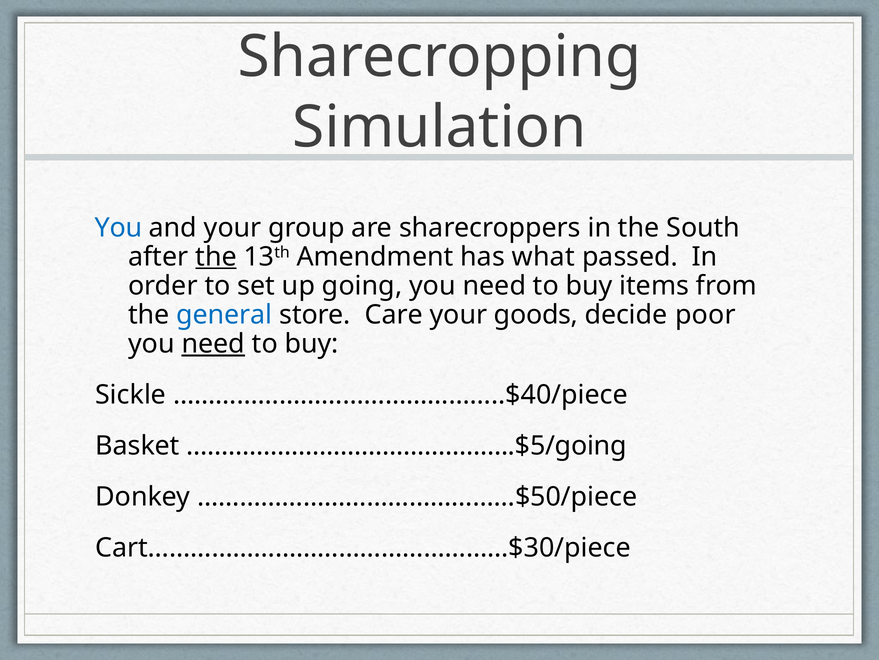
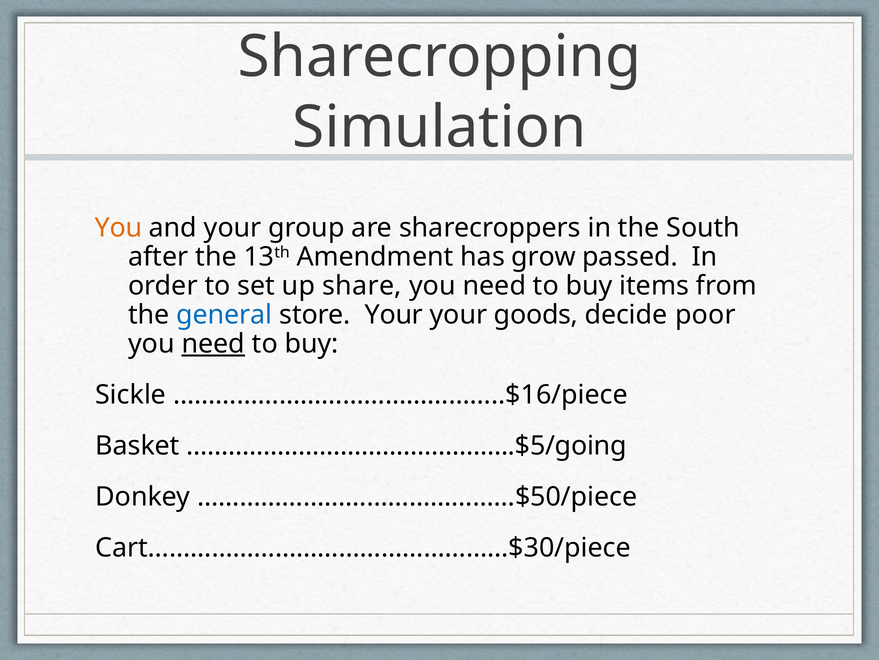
You colour: blue -> orange (119, 227)
the underline: present -> none (216, 256)
what: what -> grow (544, 256)
going: going -> share (362, 285)
store Care: Care -> Your (394, 314)
………………………………………..$40/piece: ………………………………………..$40/piece -> ………………………………………..$16/piece (400, 394)
